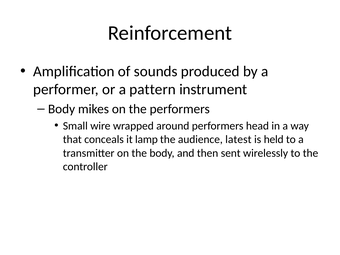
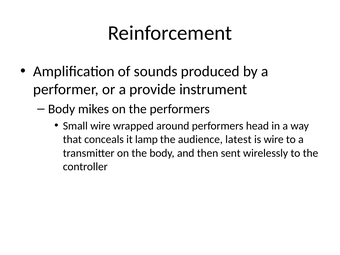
pattern: pattern -> provide (153, 89)
is held: held -> wire (274, 139)
